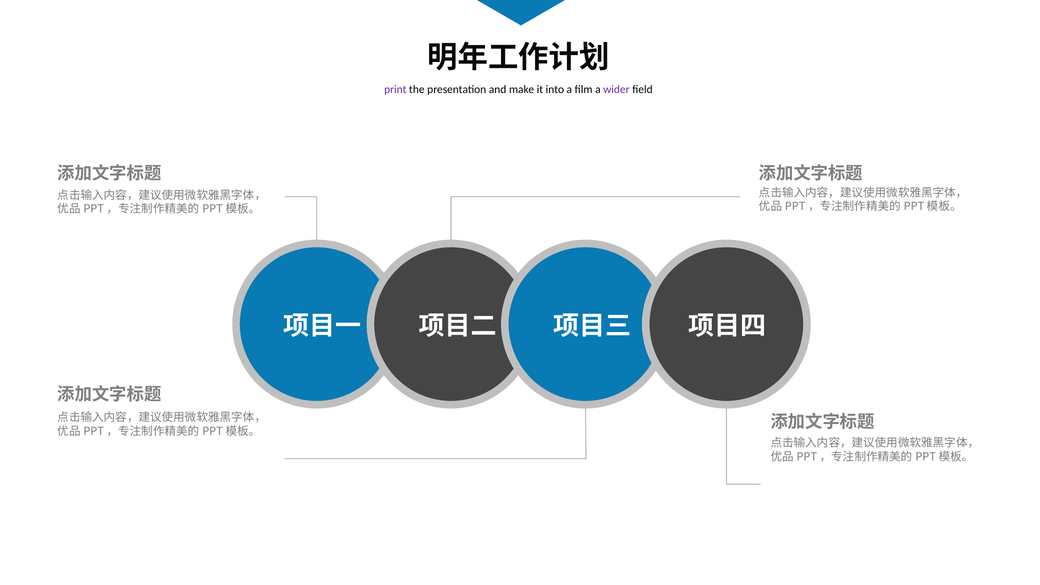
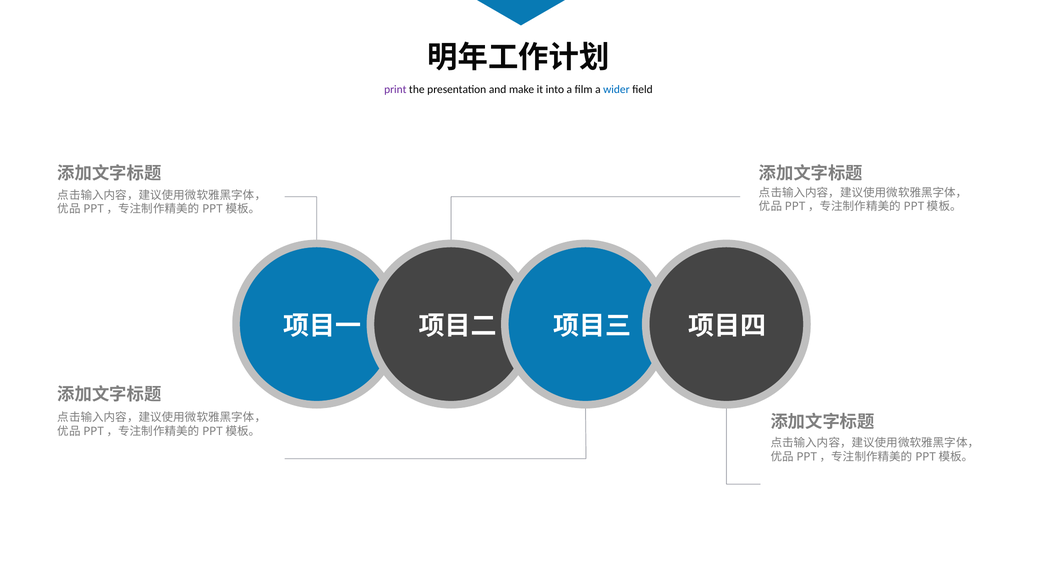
wider colour: purple -> blue (616, 90)
